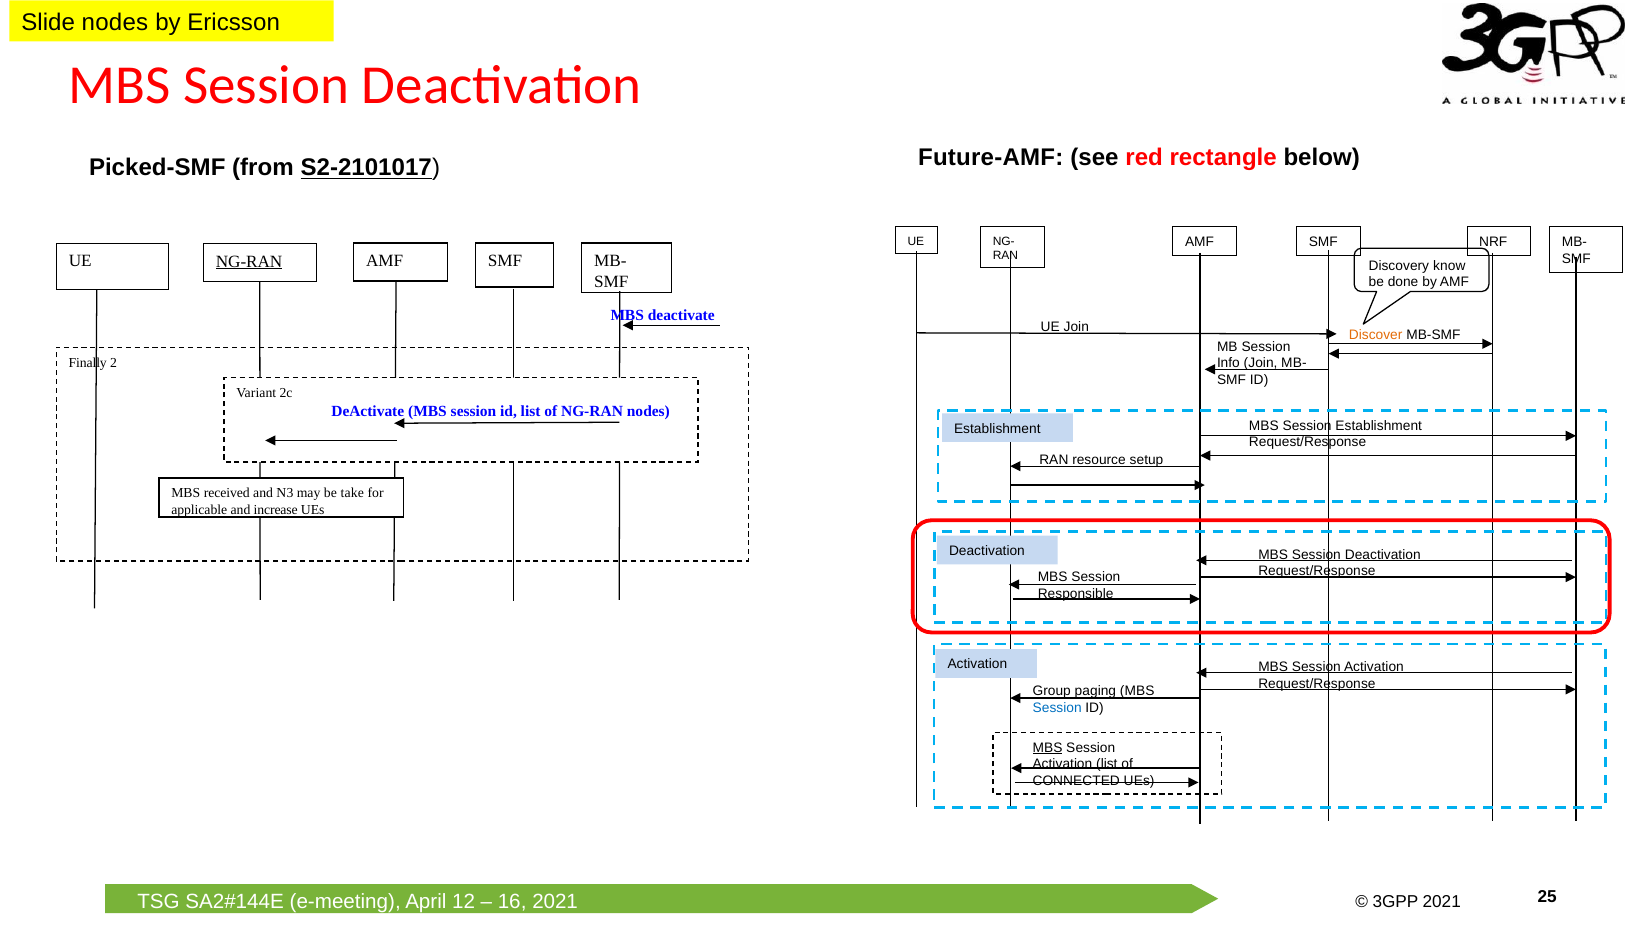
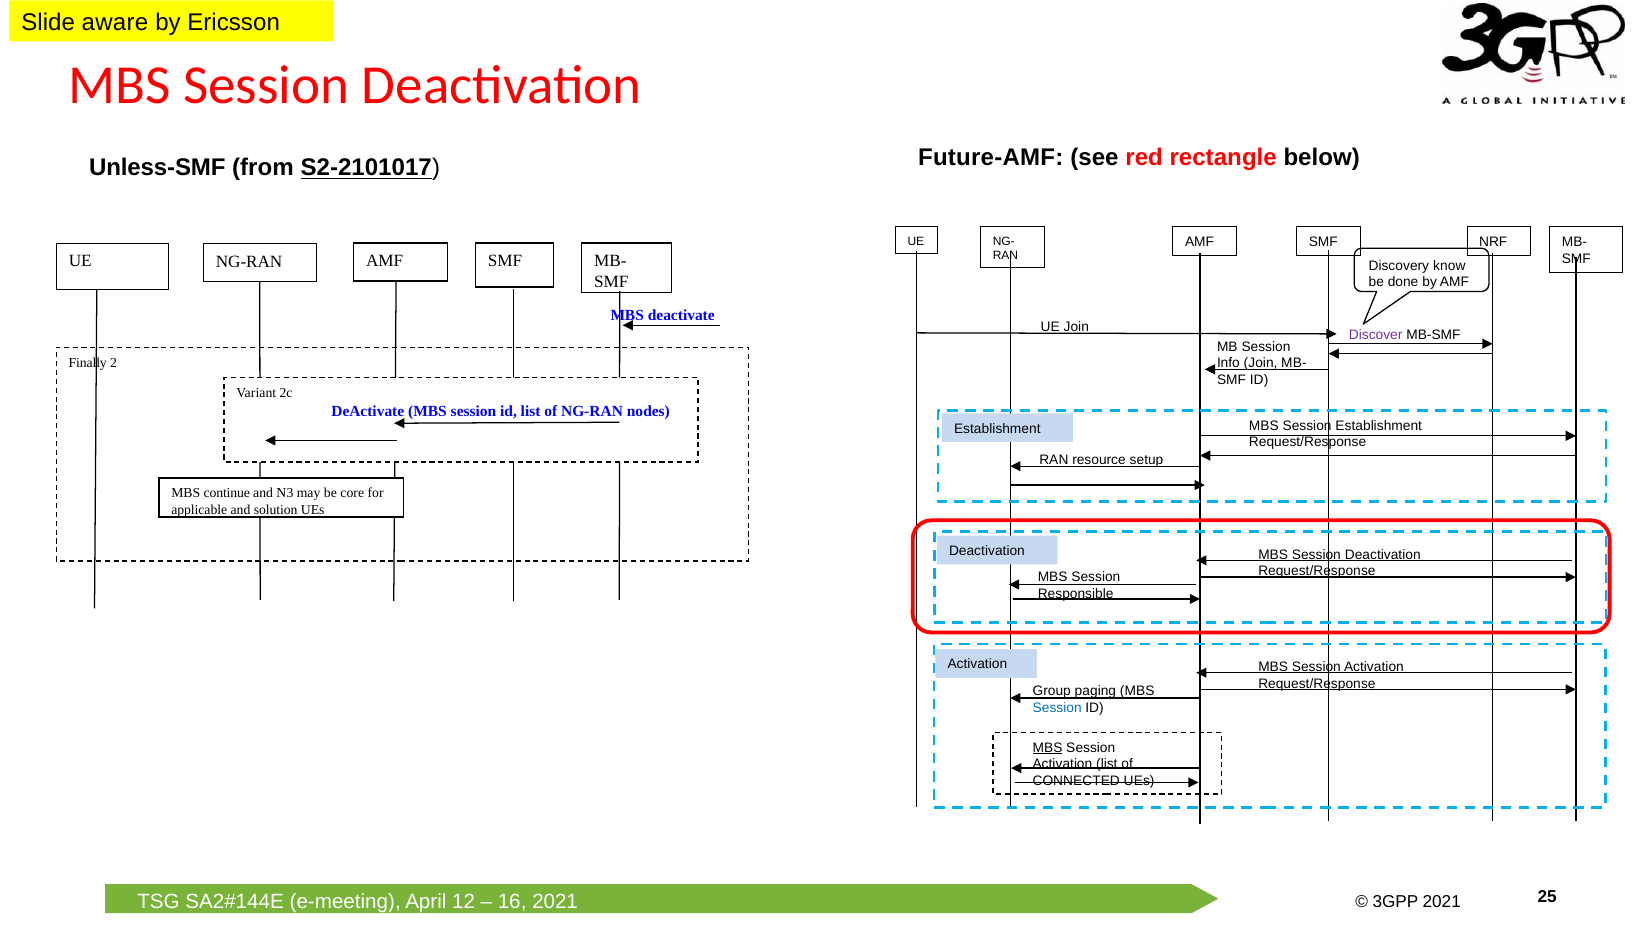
Slide nodes: nodes -> aware (115, 23)
Picked-SMF: Picked-SMF -> Unless-SMF (157, 168)
NG-RAN underline: present -> none (249, 262)
Discover colour: orange -> purple (1376, 335)
received: received -> continue (227, 493)
take: take -> core (352, 493)
increase: increase -> solution (276, 510)
